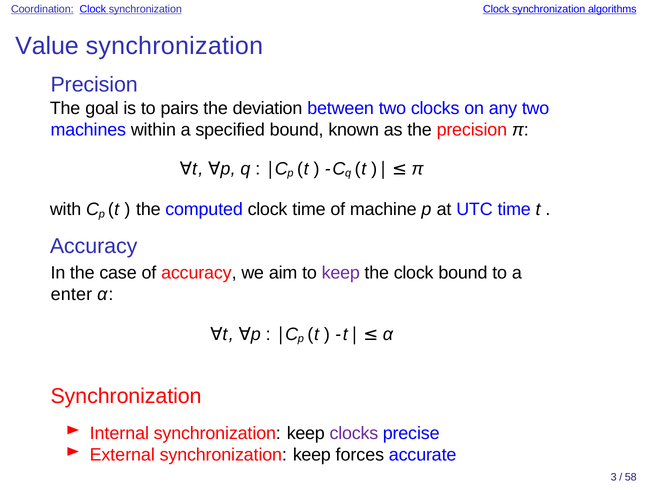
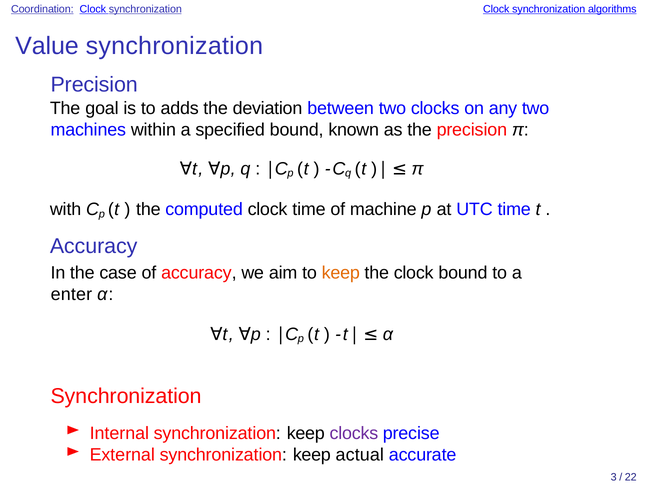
pairs: pairs -> adds (180, 108)
keep colour: purple -> orange (341, 273)
forces: forces -> actual (360, 455)
58: 58 -> 22 (631, 477)
